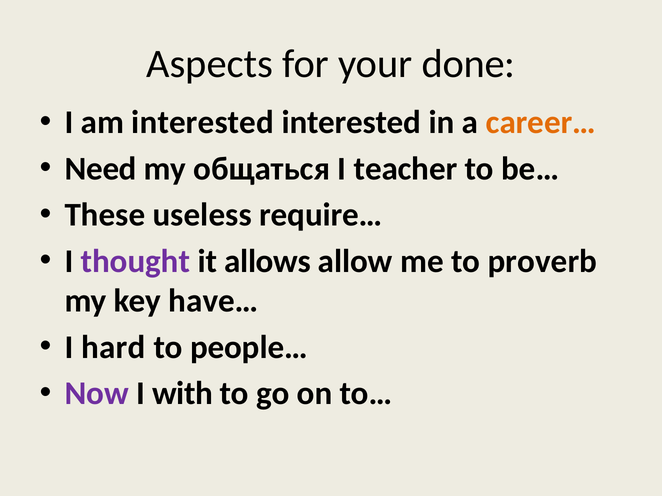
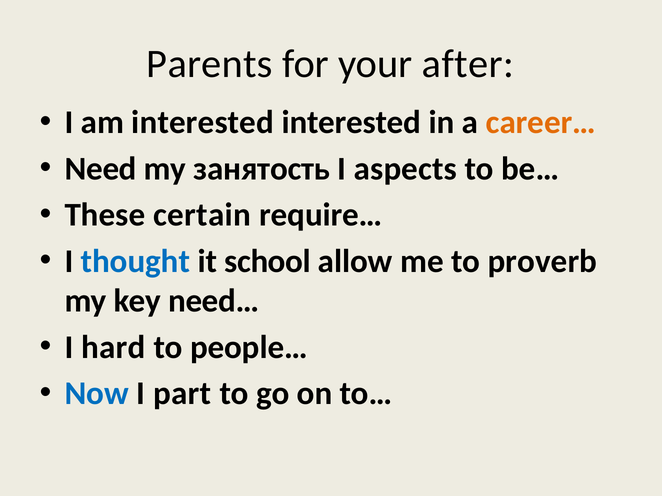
Aspects: Aspects -> Parents (210, 64)
done: done -> after (468, 64)
общаться: общаться -> занятость (262, 169)
teacher: teacher -> aspects (405, 169)
useless: useless -> certain (202, 215)
thought colour: purple -> blue (135, 262)
allows: allows -> school (268, 262)
have…: have… -> need… (214, 301)
Now colour: purple -> blue (97, 394)
with: with -> part (182, 394)
